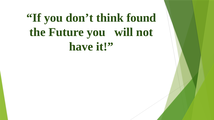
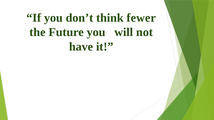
found: found -> fewer (141, 18)
